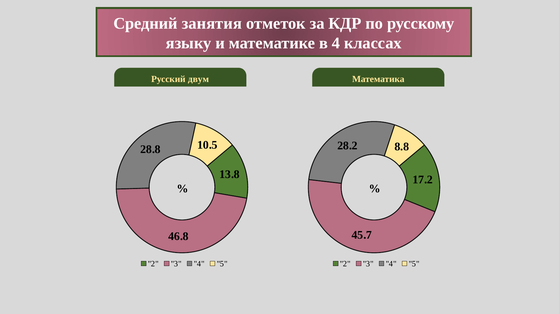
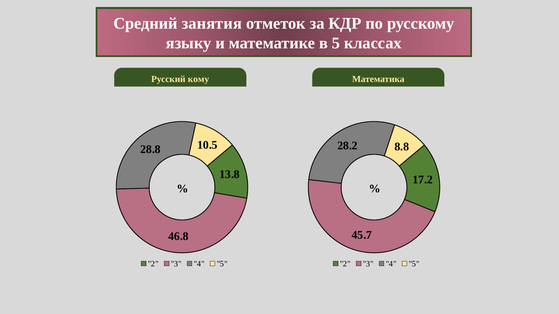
в 4: 4 -> 5 (336, 43)
двум: двум -> кому (198, 79)
